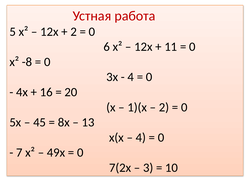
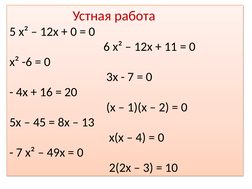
2: 2 -> 0 (74, 32)
-8: -8 -> -6 (27, 62)
4: 4 -> 7 (131, 77)
7(2x: 7(2x -> 2(2x (120, 168)
